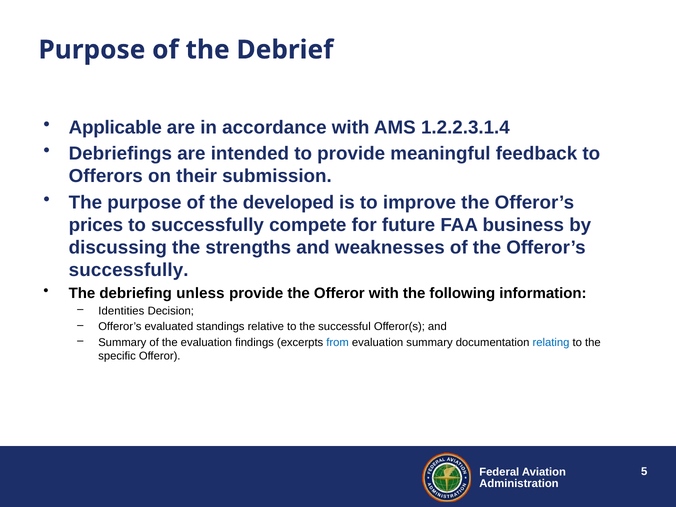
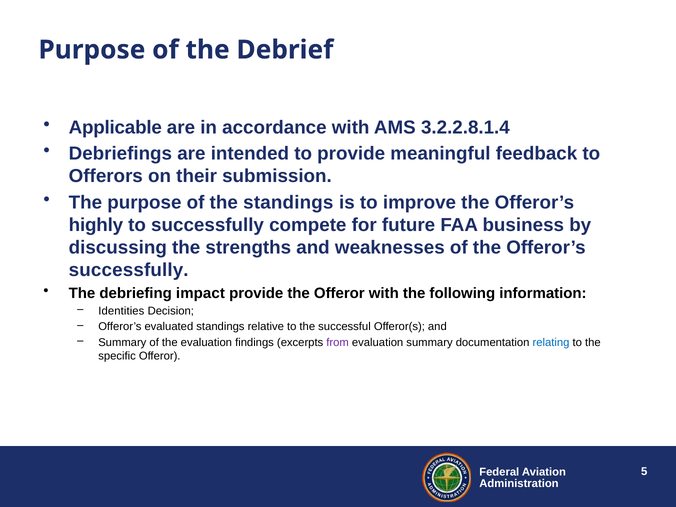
1.2.2.3.1.4: 1.2.2.3.1.4 -> 3.2.2.8.1.4 (465, 127)
the developed: developed -> standings (288, 203)
prices: prices -> highly (96, 225)
unless: unless -> impact (200, 293)
from colour: blue -> purple (338, 343)
